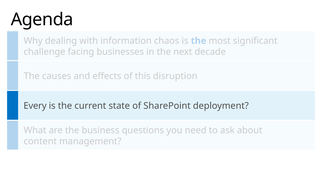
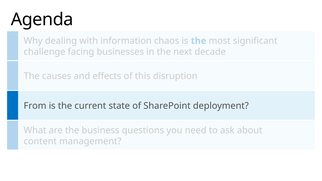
Every: Every -> From (35, 106)
